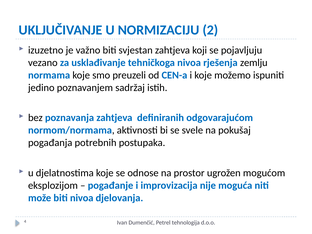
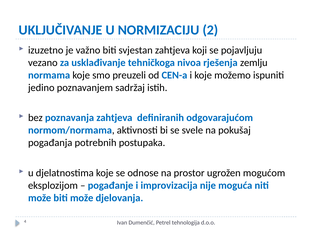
biti nivoa: nivoa -> može (82, 198)
